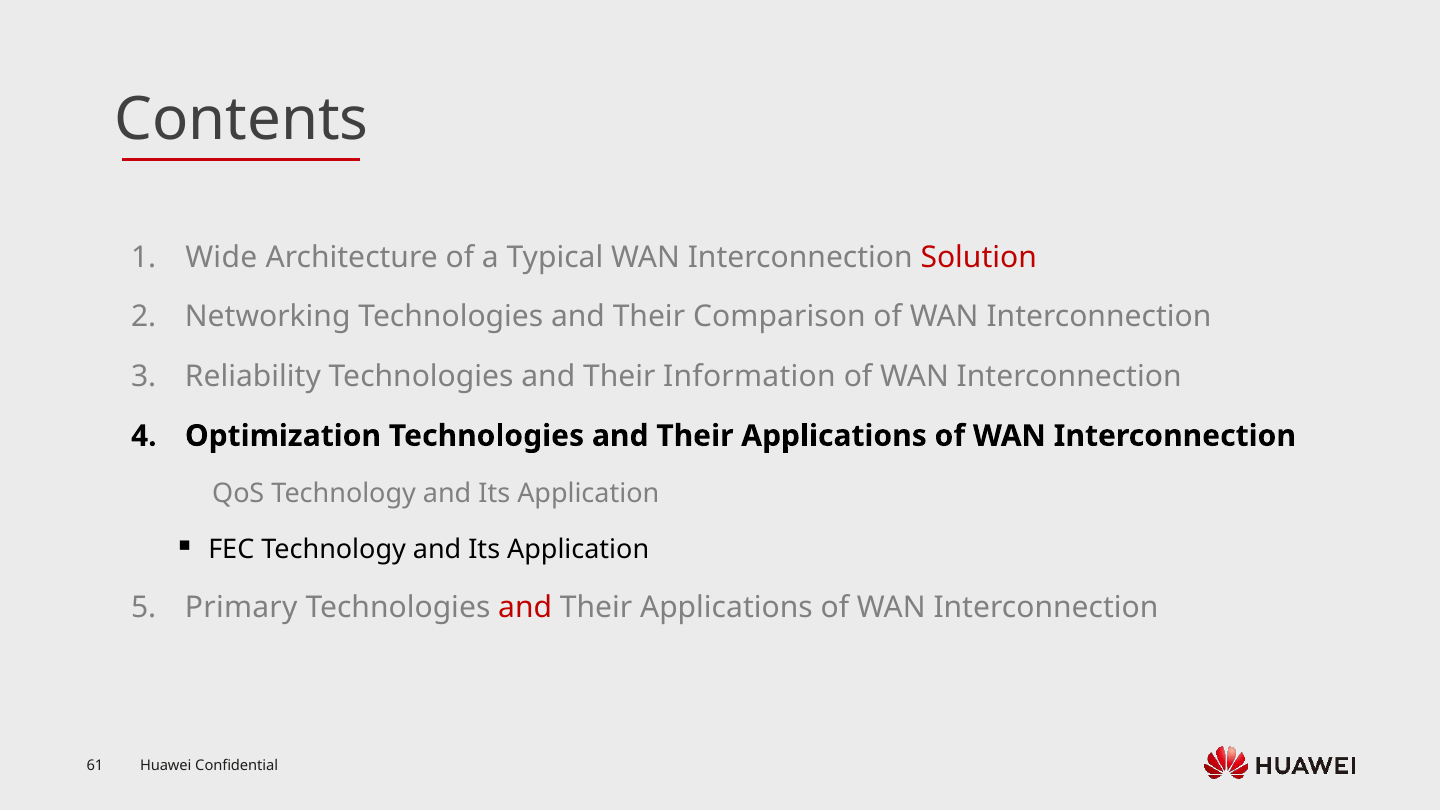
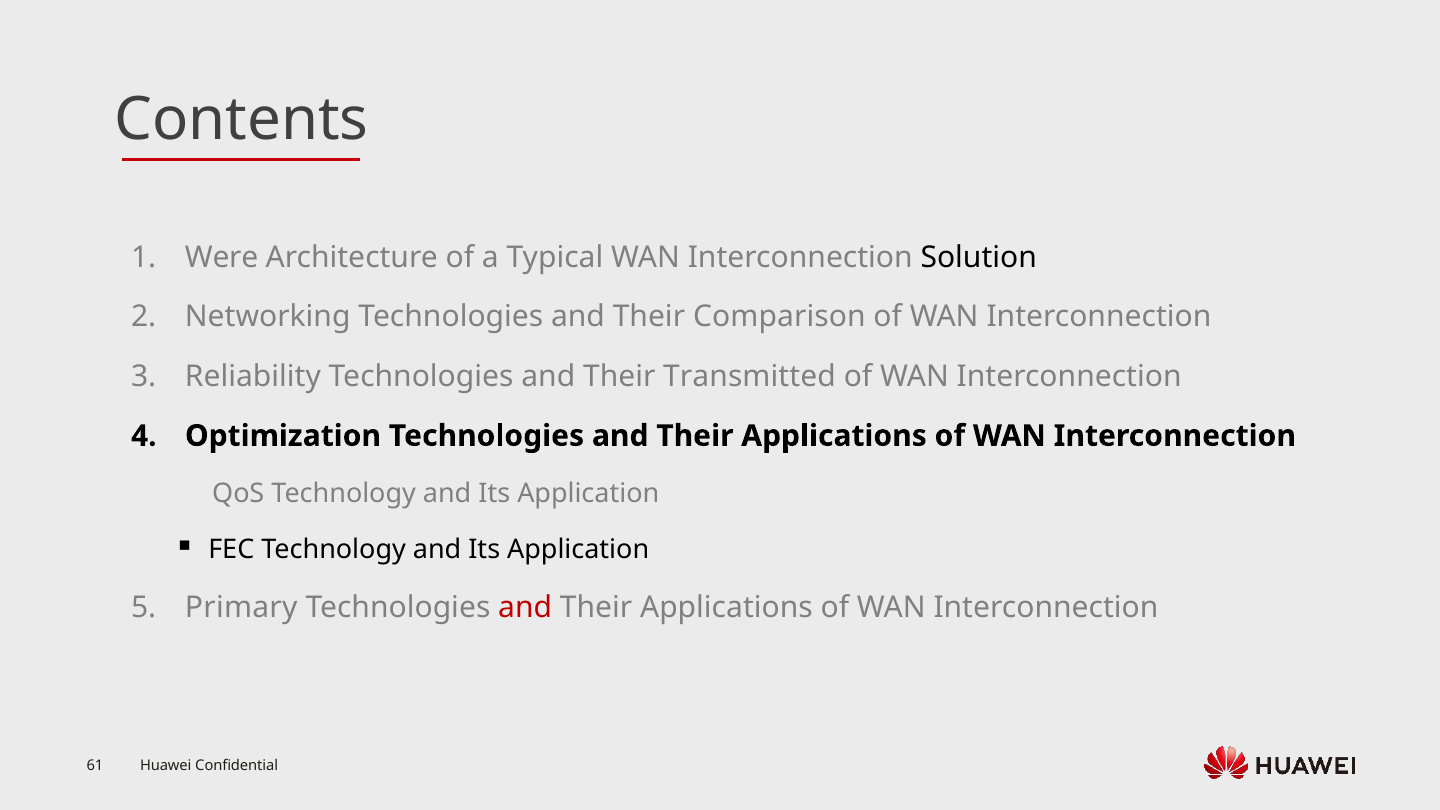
Wide: Wide -> Were (222, 258)
Solution colour: red -> black (979, 258)
Information: Information -> Transmitted (749, 376)
